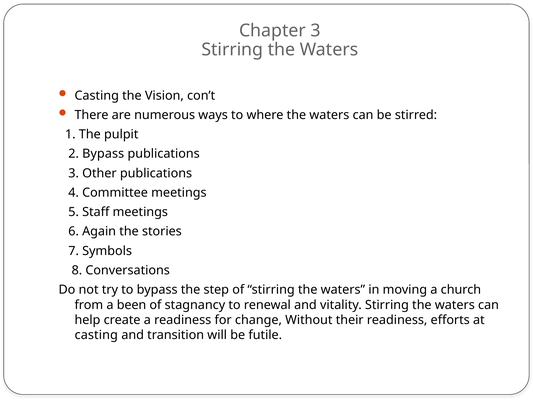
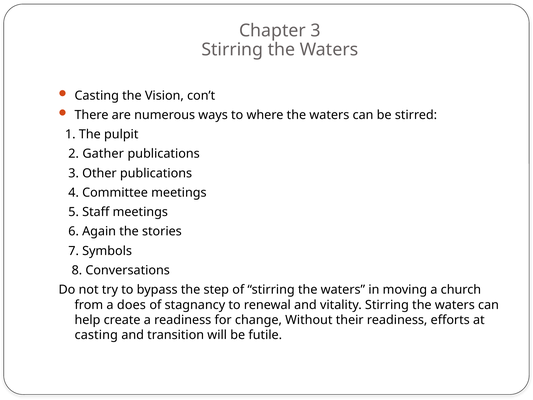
2 Bypass: Bypass -> Gather (103, 154)
been: been -> does (131, 305)
